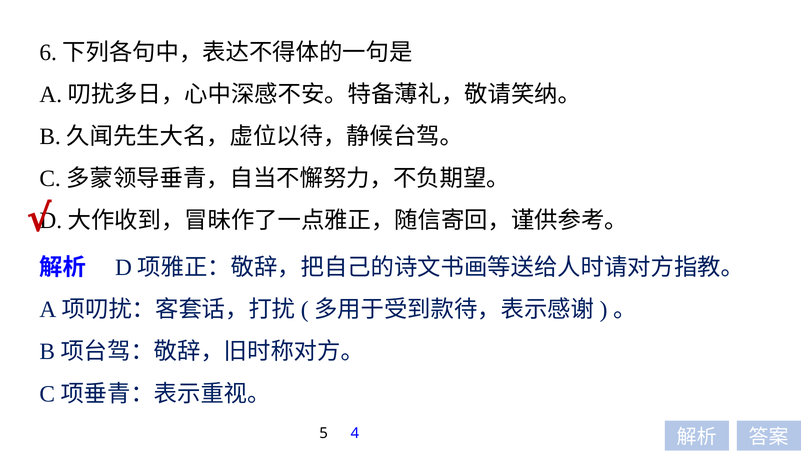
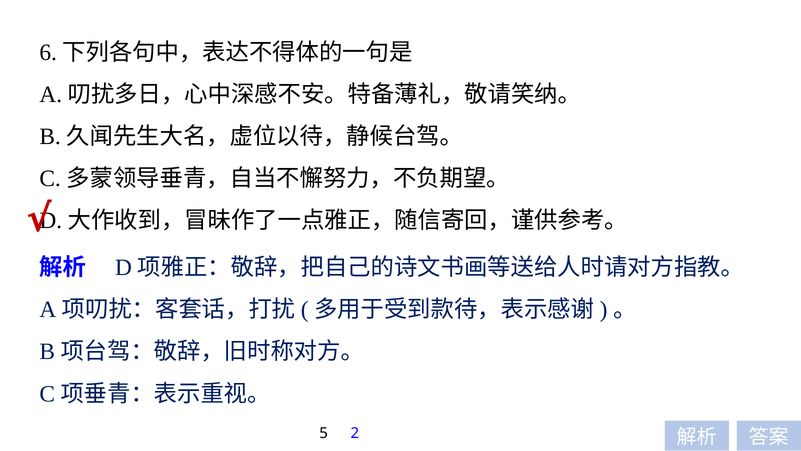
4: 4 -> 2 (355, 433)
